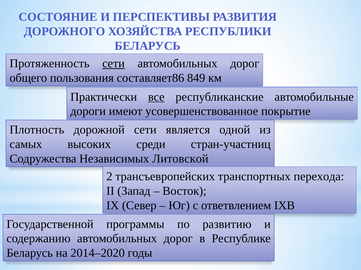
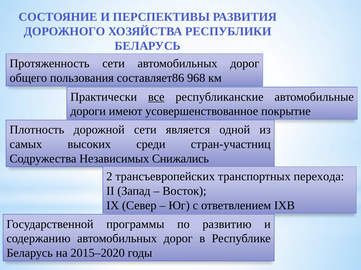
сети underline: present -> none (114, 64)
849: 849 -> 968 (196, 78)
Литовской: Литовской -> Снижались (180, 159)
2014–2020: 2014–2020 -> 2015–2020 (98, 254)
